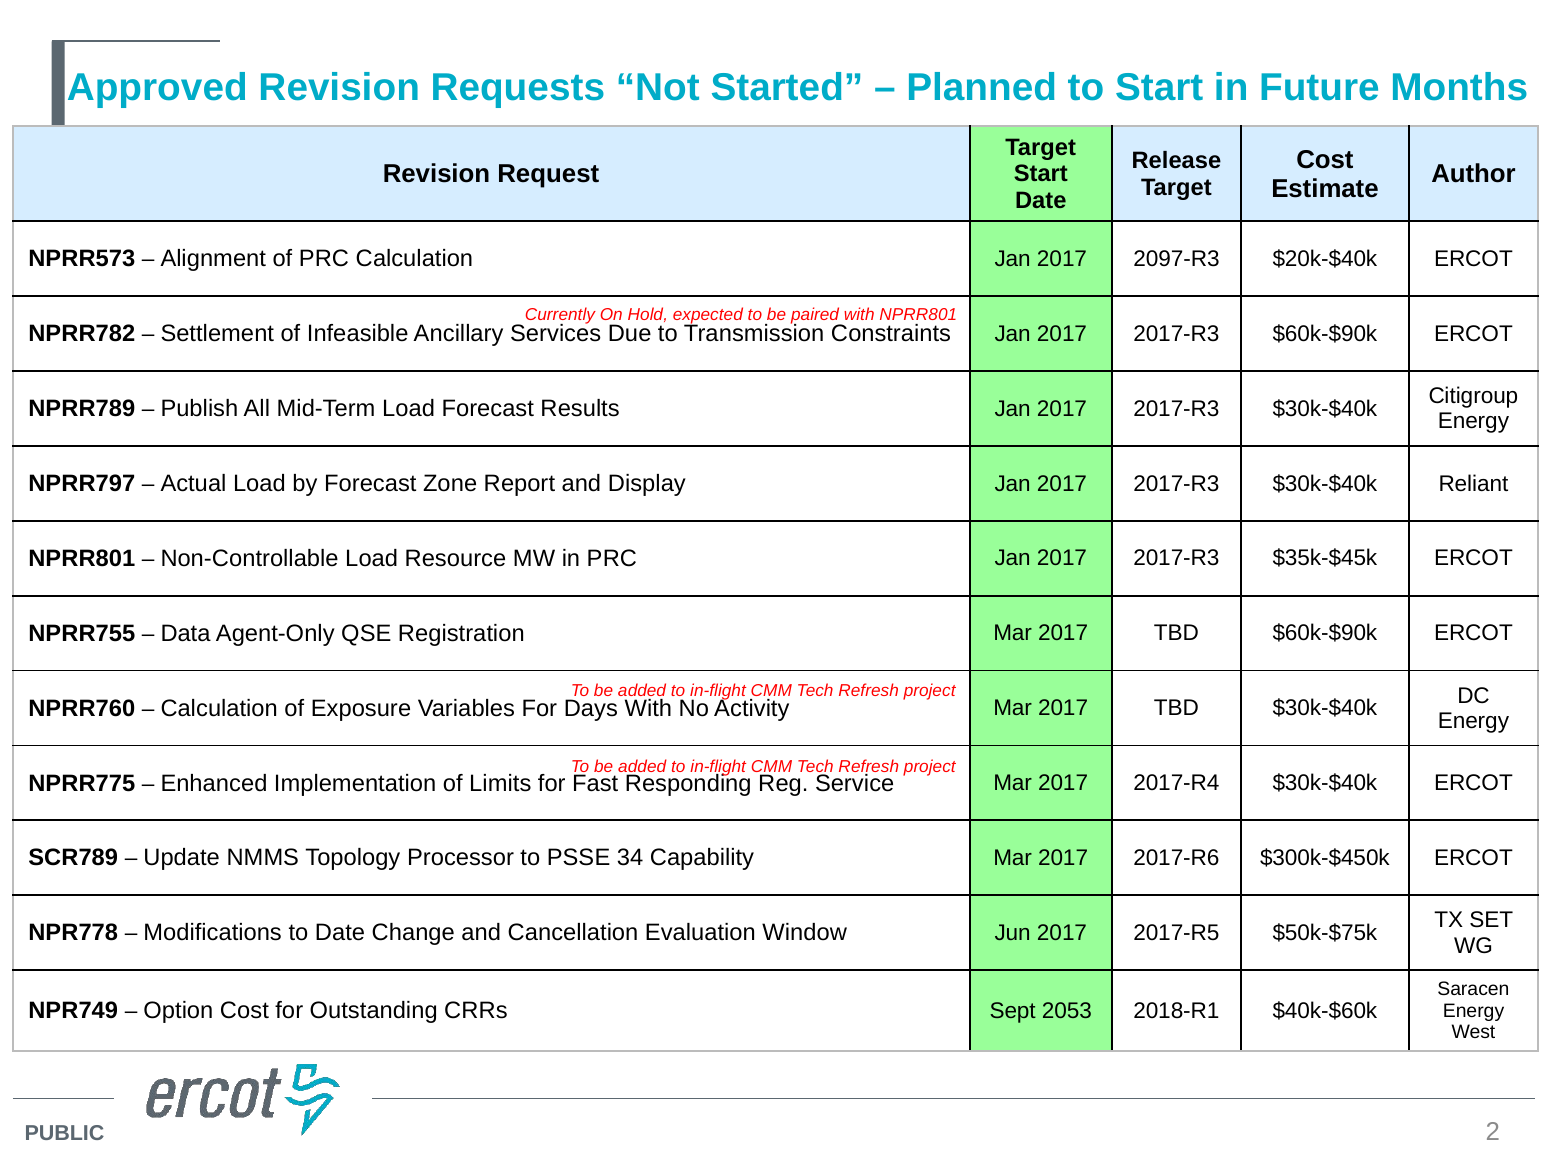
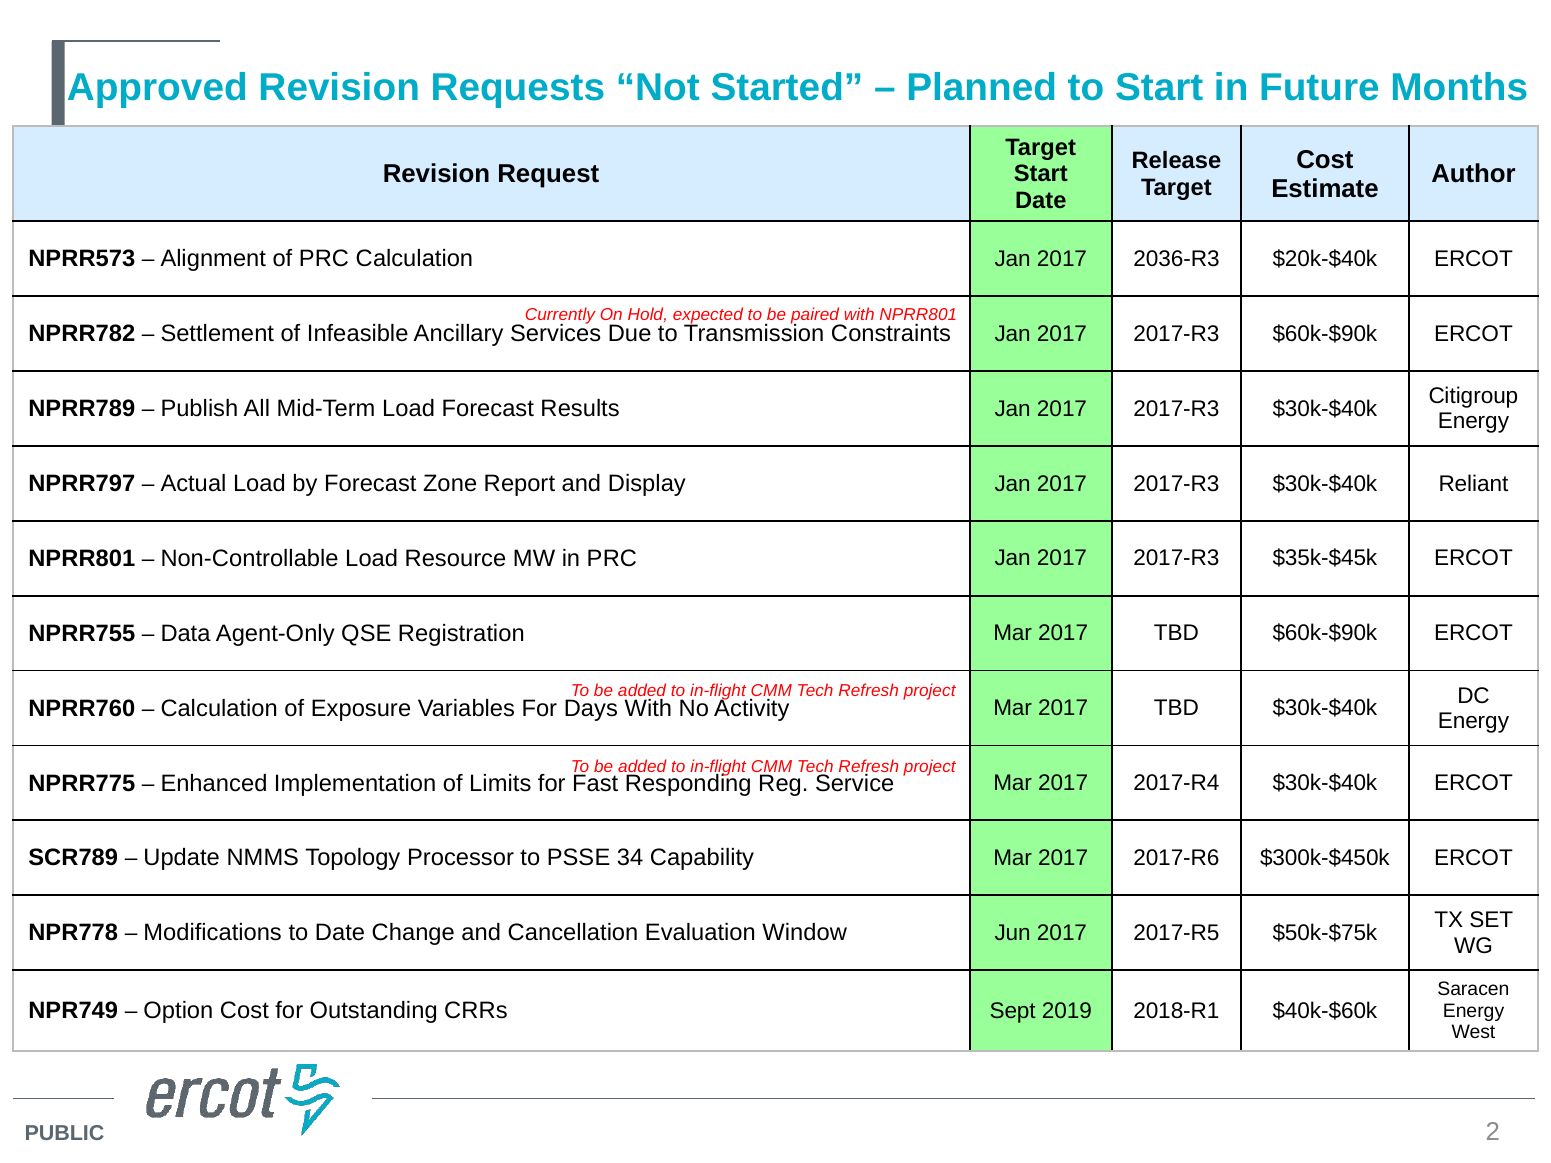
2097-R3: 2097-R3 -> 2036-R3 (1177, 259)
2053: 2053 -> 2019 (1067, 1011)
